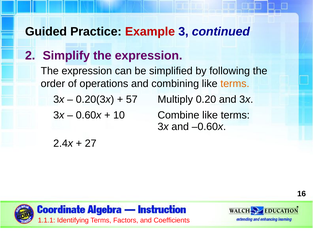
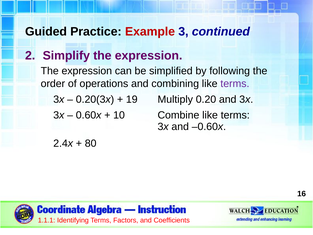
terms colour: orange -> purple (235, 83)
57: 57 -> 19 (132, 99)
27: 27 -> 80 (91, 143)
